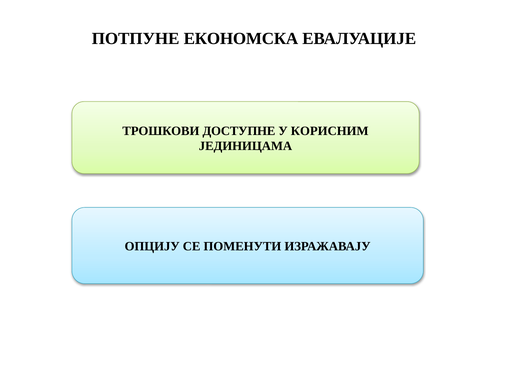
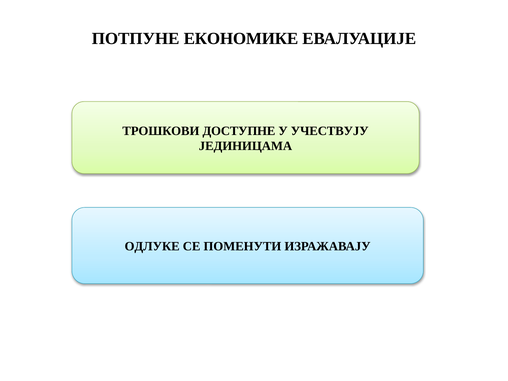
ЕКОНОМСКА: ЕКОНОМСКА -> ЕКОНОМИКЕ (241, 38)
КОРИСНИМ: КОРИСНИМ -> УЧЕСТВУЈУ (330, 131)
ОПЦИЈУ: ОПЦИЈУ -> ОДЛУКЕ (152, 246)
